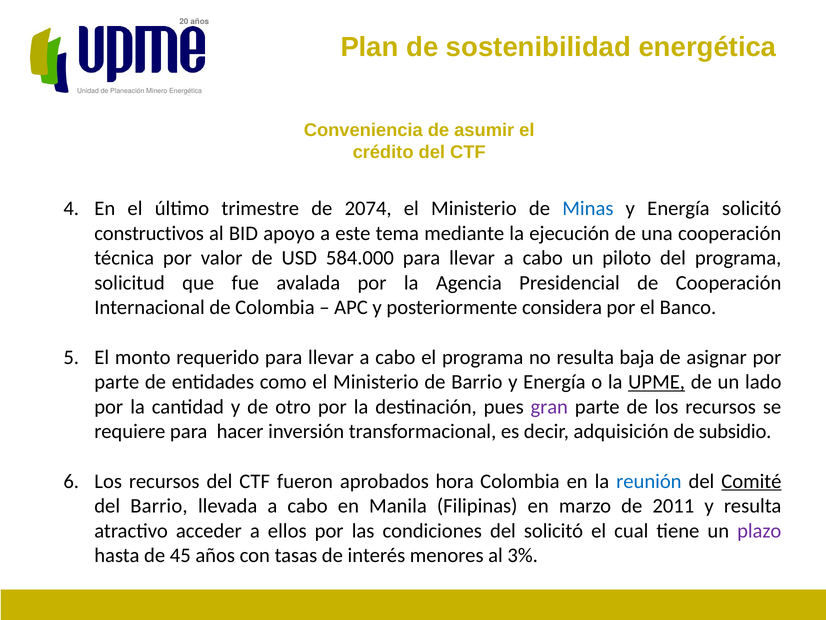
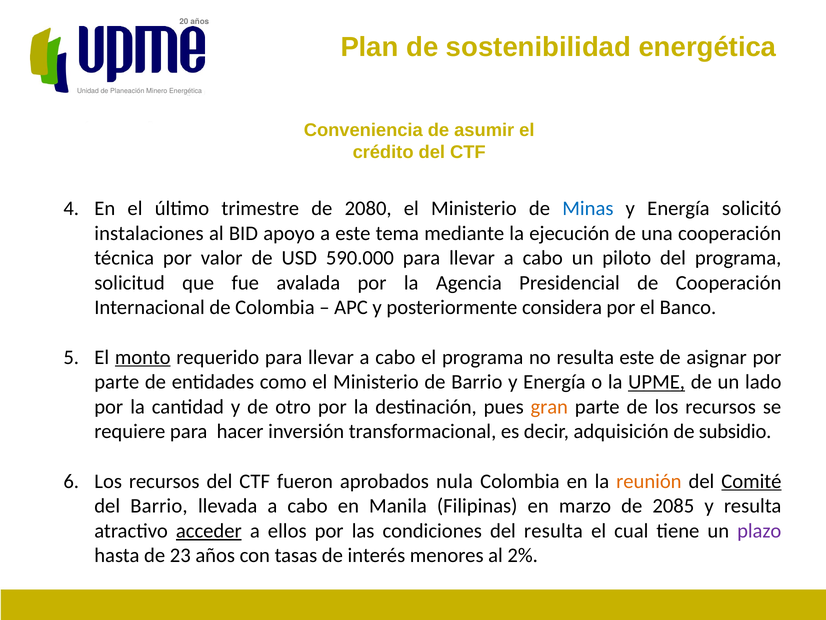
2074: 2074 -> 2080 (368, 208)
constructivos: constructivos -> instalaciones (149, 233)
584.000: 584.000 -> 590.000 (360, 258)
monto underline: none -> present (143, 357)
resulta baja: baja -> este (637, 357)
gran colour: purple -> orange (549, 407)
hora: hora -> nula (454, 481)
reunión colour: blue -> orange (649, 481)
2011: 2011 -> 2085 (673, 506)
acceder underline: none -> present (209, 530)
del solicitó: solicitó -> resulta (553, 530)
45: 45 -> 23 (180, 555)
3%: 3% -> 2% (523, 555)
